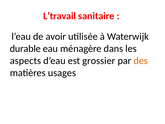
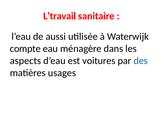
avoir: avoir -> aussi (56, 36)
durable: durable -> compte (25, 49)
grossier: grossier -> voitures (99, 61)
des colour: orange -> blue (141, 61)
